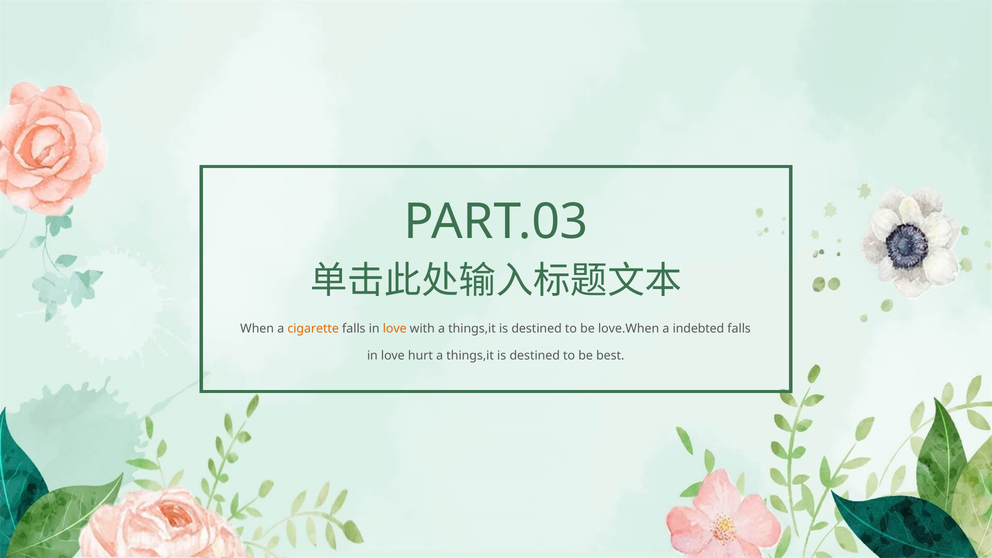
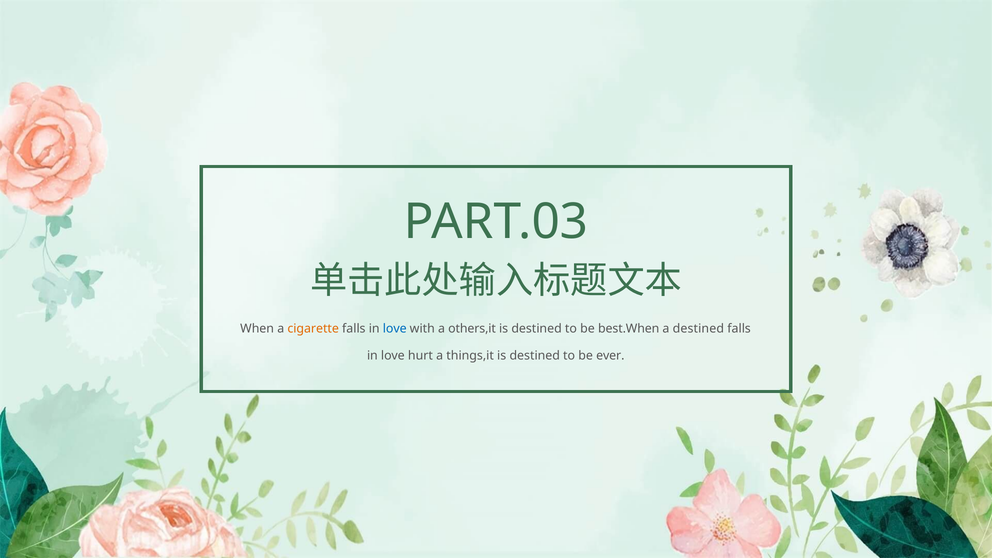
love colour: orange -> blue (395, 329)
with a things,it: things,it -> others,it (472, 329)
love.When: love.When -> best.When (629, 329)
a indebted: indebted -> destined (698, 329)
best: best -> ever (610, 355)
